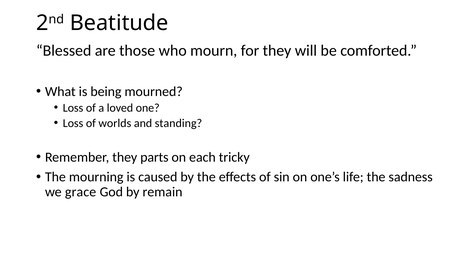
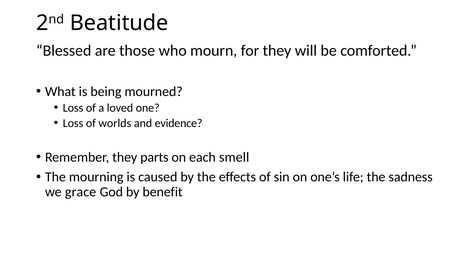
standing: standing -> evidence (179, 123)
tricky: tricky -> smell (234, 157)
remain: remain -> benefit (163, 192)
